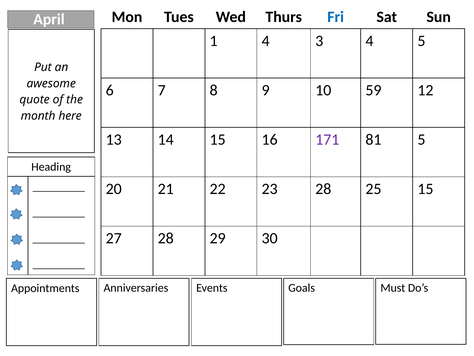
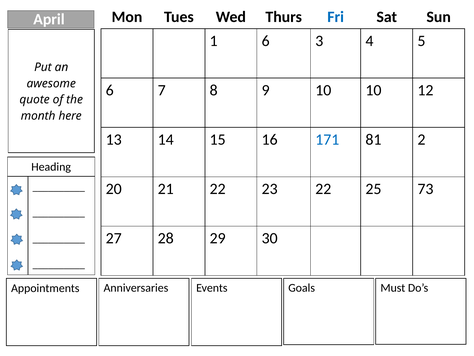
1 4: 4 -> 6 (266, 41)
10 59: 59 -> 10 (373, 90)
171 colour: purple -> blue (327, 139)
81 5: 5 -> 2 (421, 139)
23 28: 28 -> 22 (323, 189)
25 15: 15 -> 73 (425, 189)
